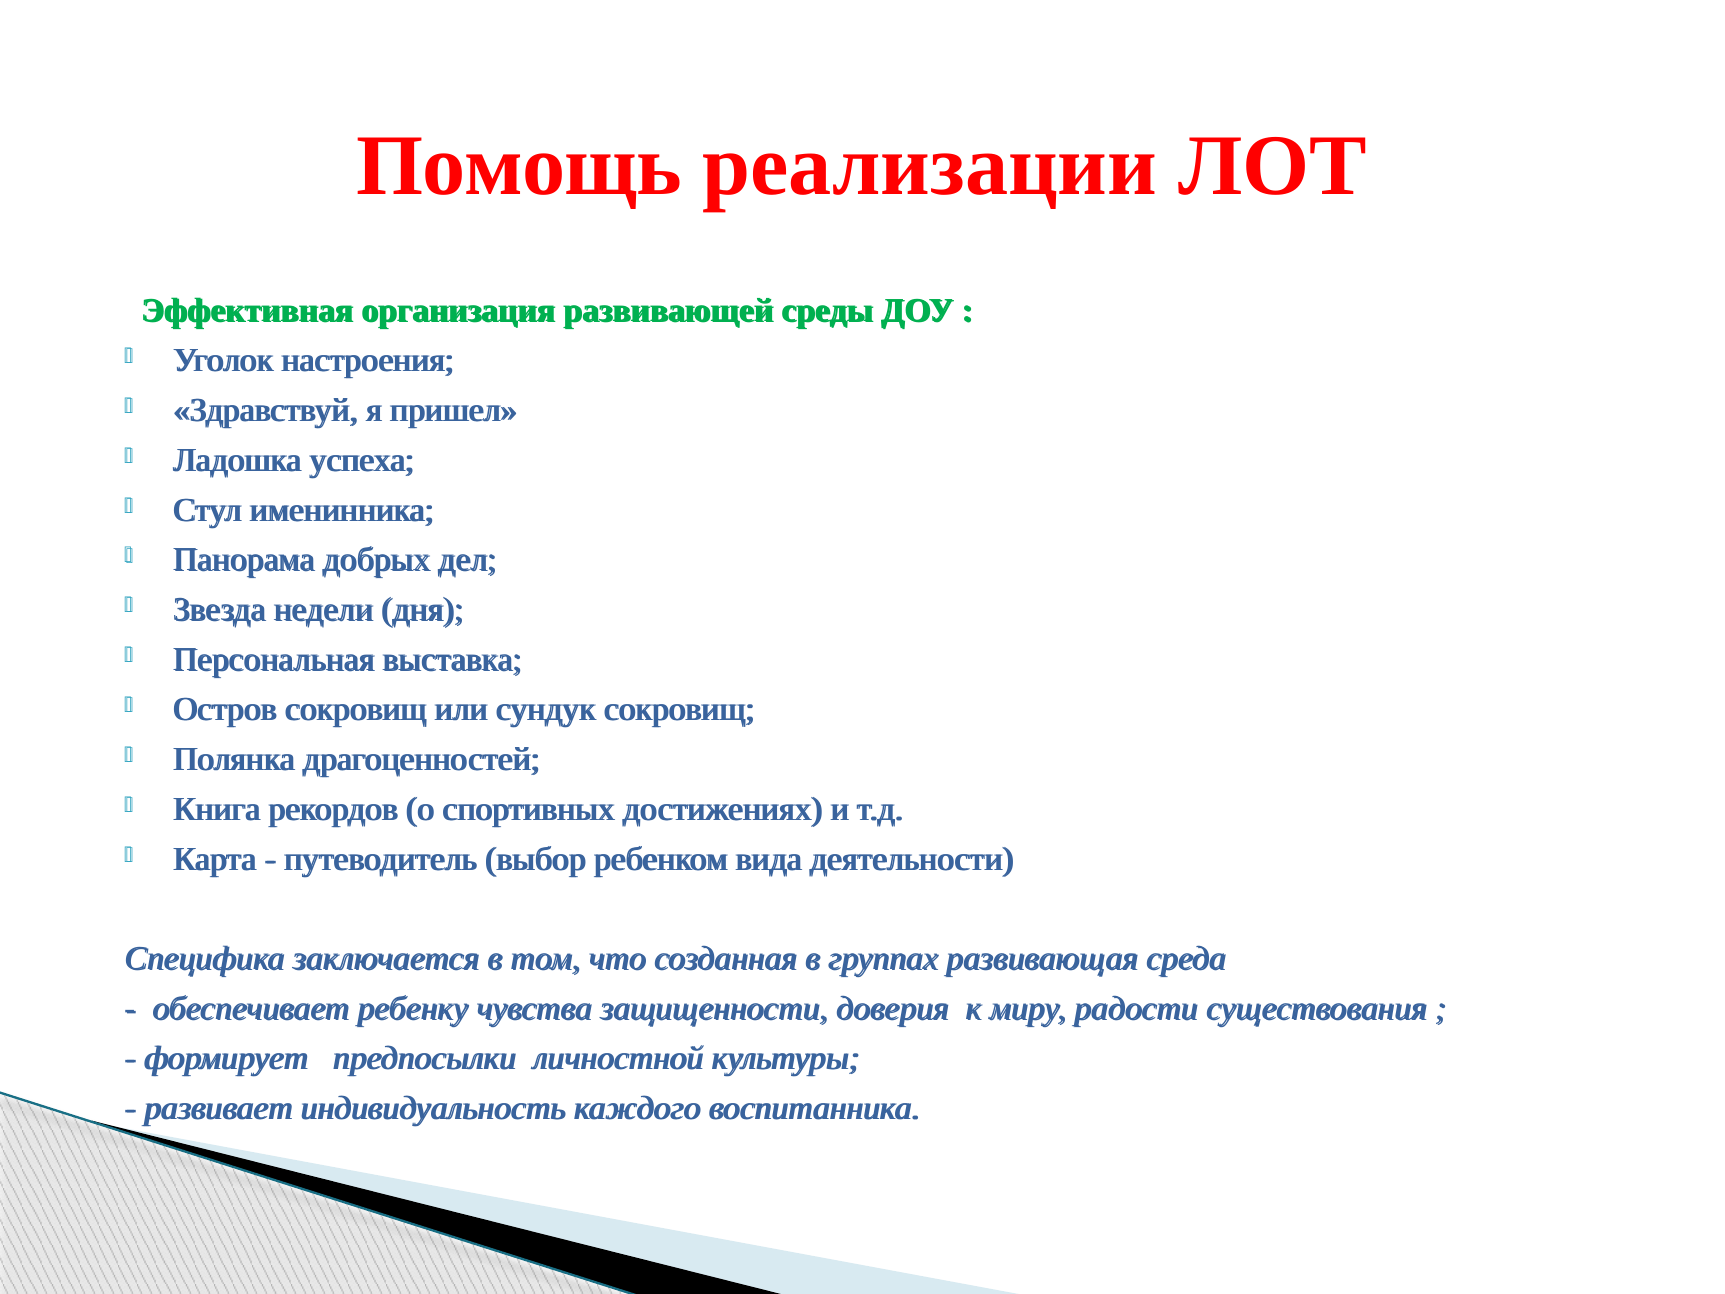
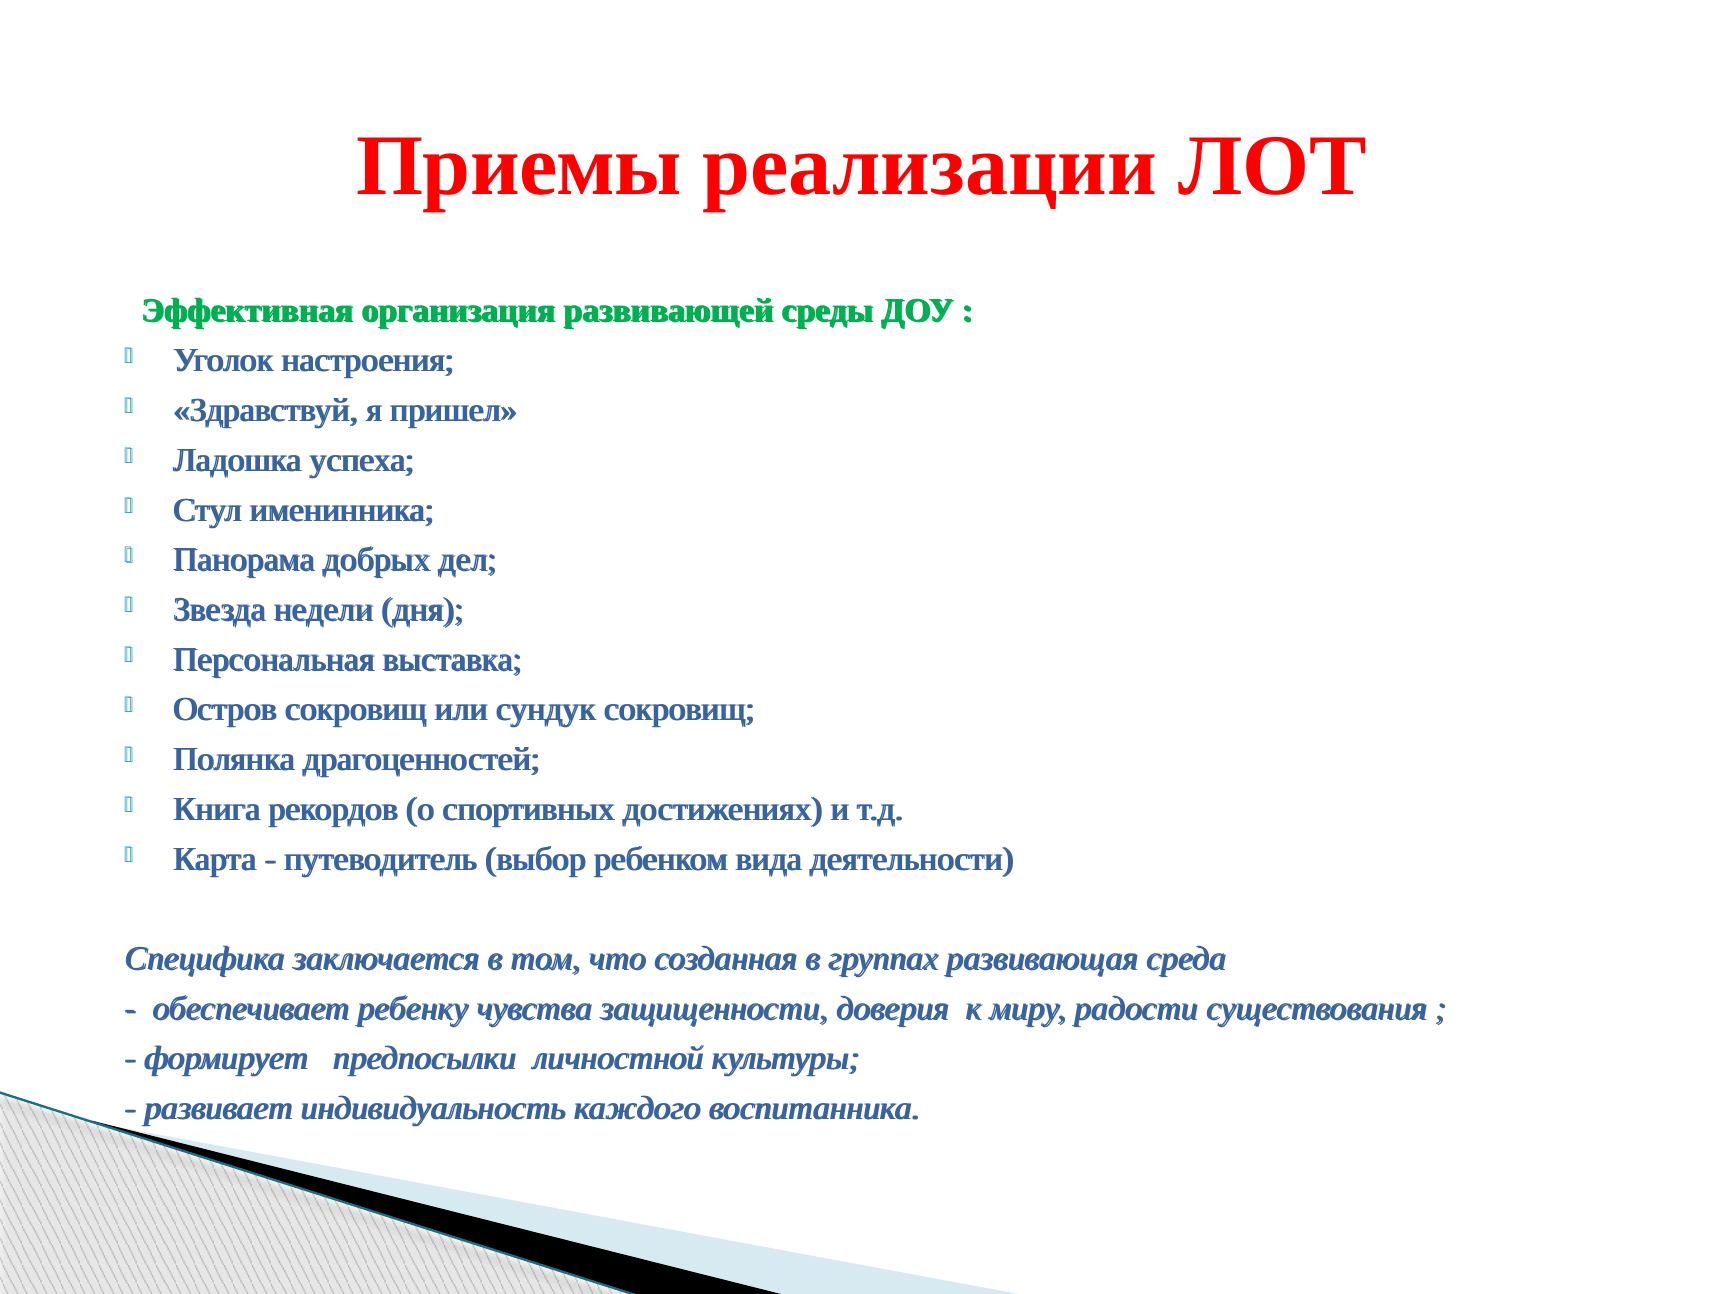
Помощь: Помощь -> Приемы (519, 166)
